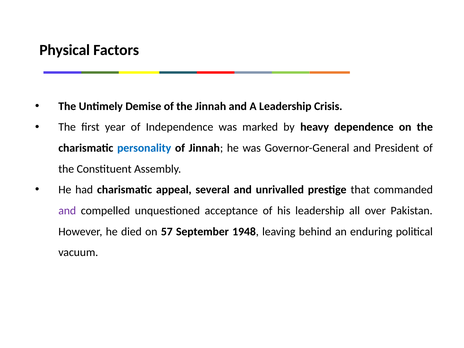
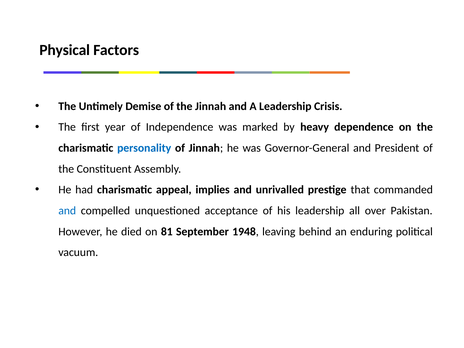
several: several -> implies (213, 190)
and colour: purple -> blue (67, 211)
57: 57 -> 81 (167, 232)
